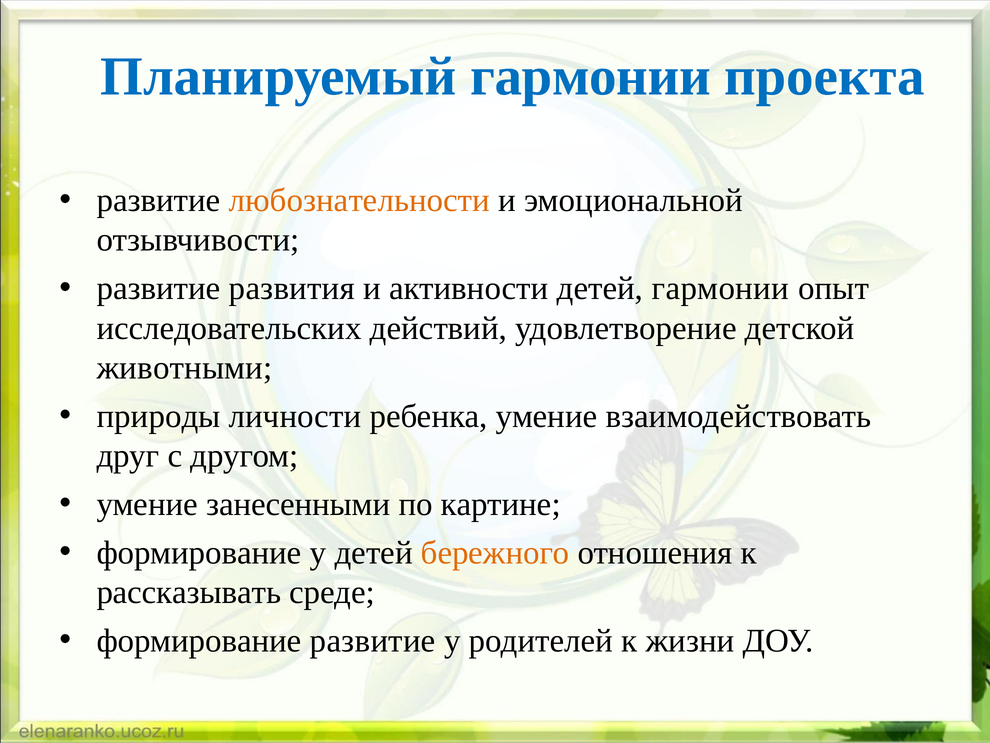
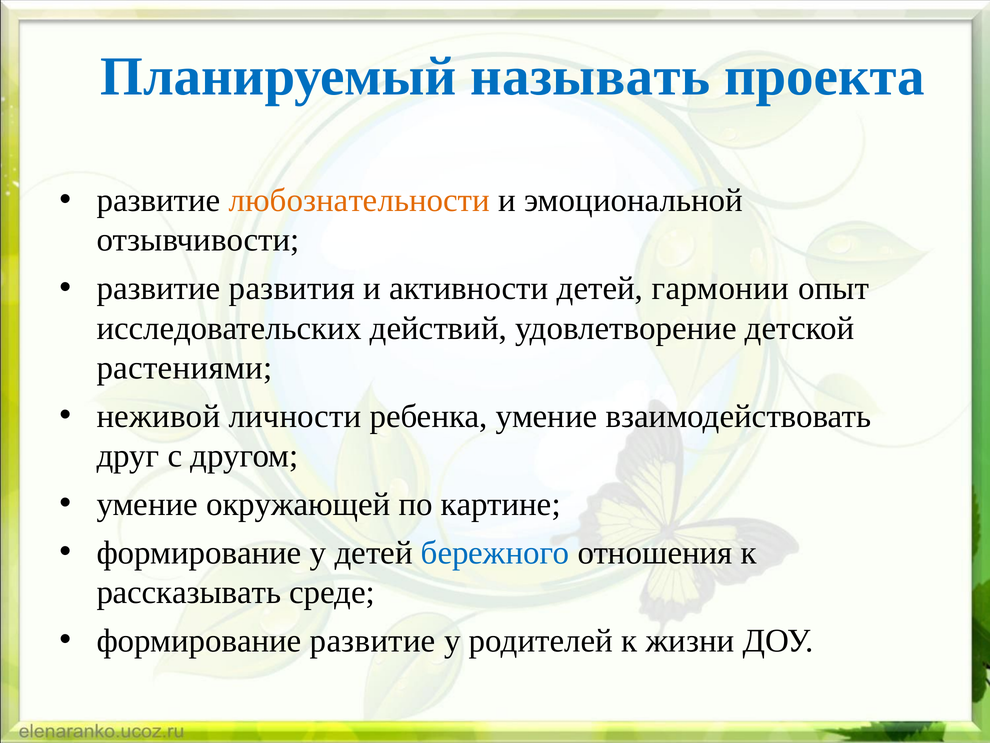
Планируемый гармонии: гармонии -> называть (590, 77)
животными: животными -> растениями (184, 368)
природы: природы -> неживой (158, 416)
занесенными: занесенными -> окружающей (298, 504)
бережного colour: orange -> blue (495, 552)
